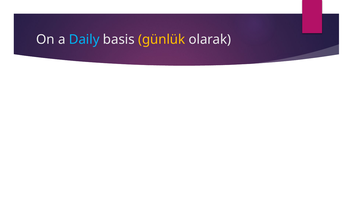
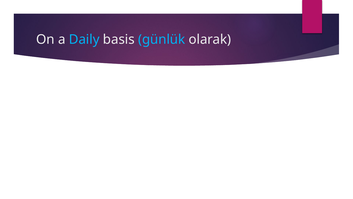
günlük colour: yellow -> light blue (162, 39)
